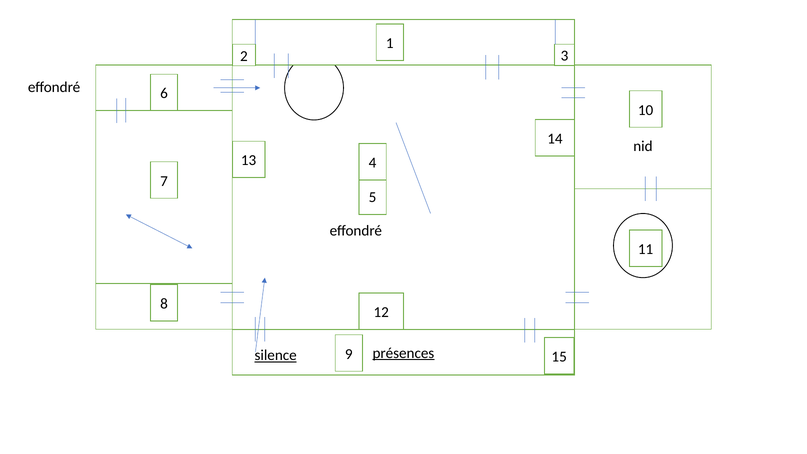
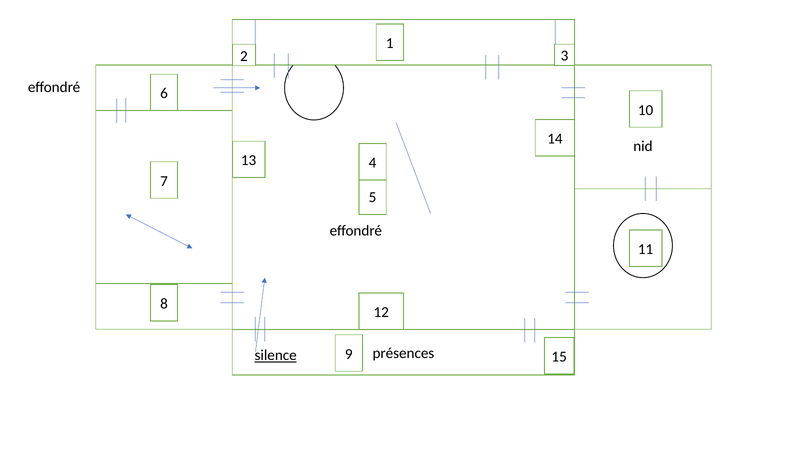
présences underline: present -> none (403, 353)
